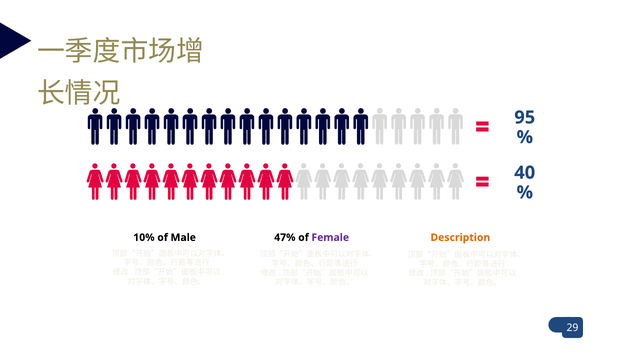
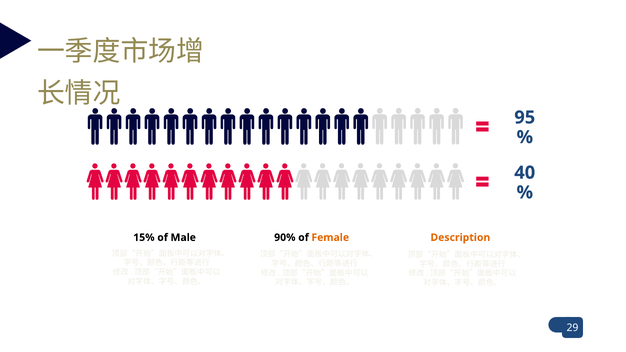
10%: 10% -> 15% (144, 238)
47%: 47% -> 90% (285, 238)
Female colour: purple -> orange (330, 238)
